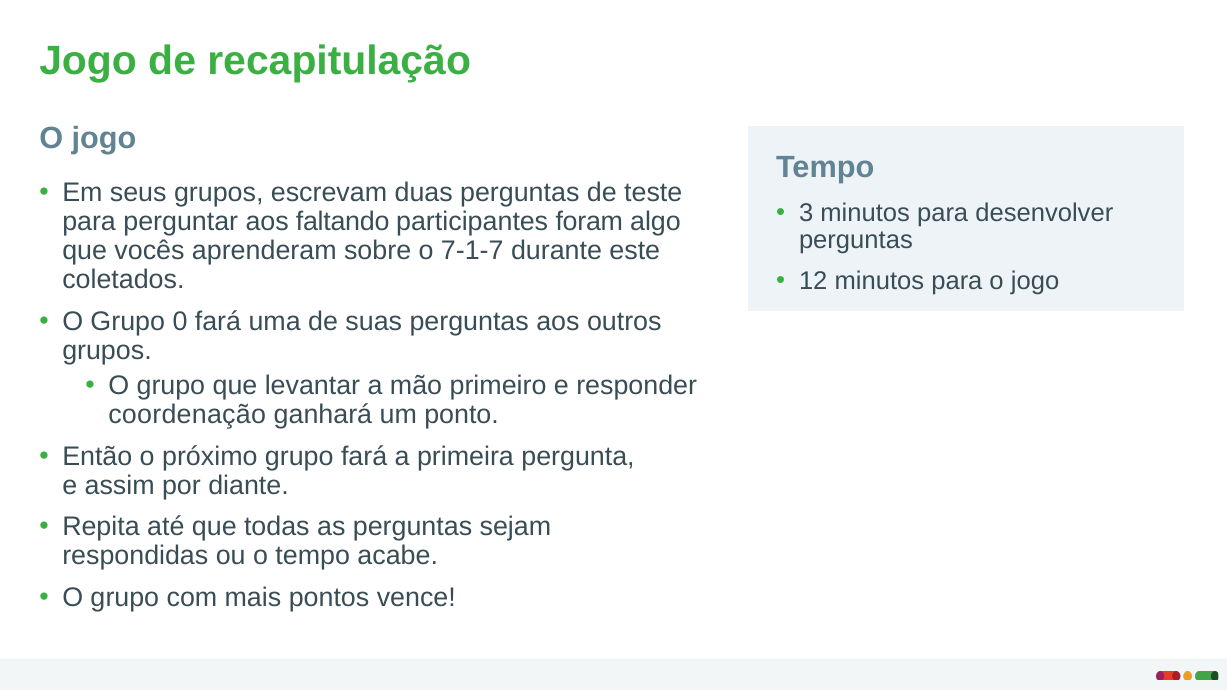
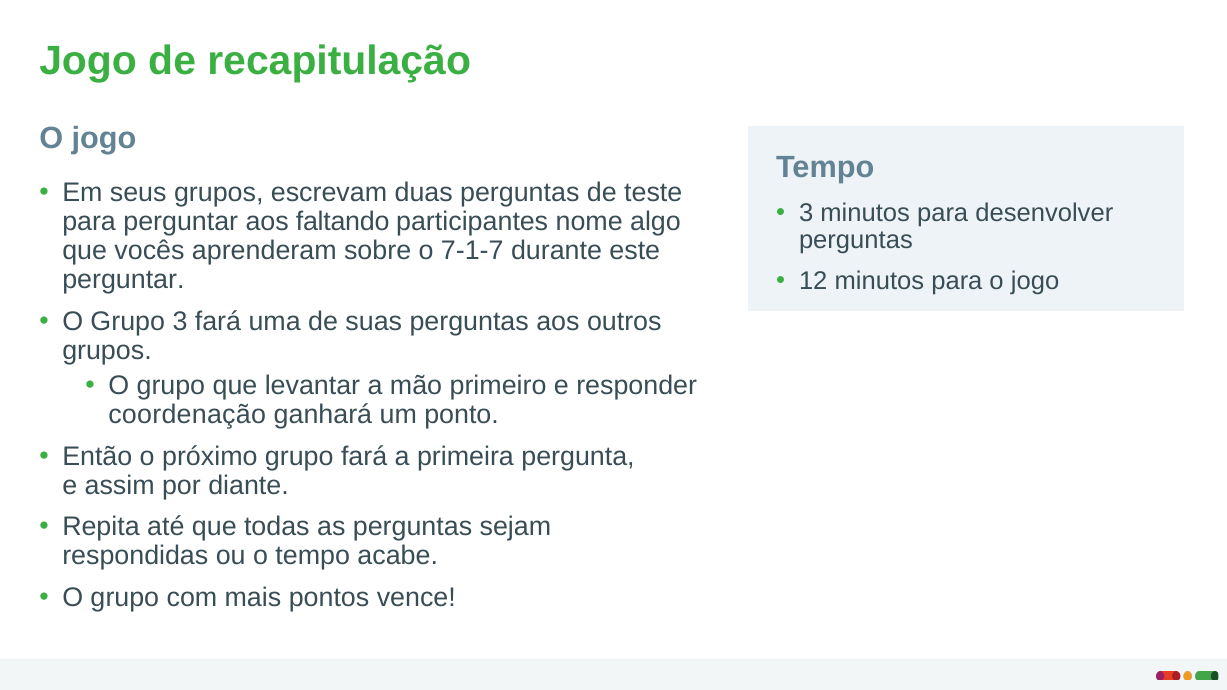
foram: foram -> nome (589, 222)
coletados: coletados -> perguntar (123, 280)
Grupo 0: 0 -> 3 (180, 321)
